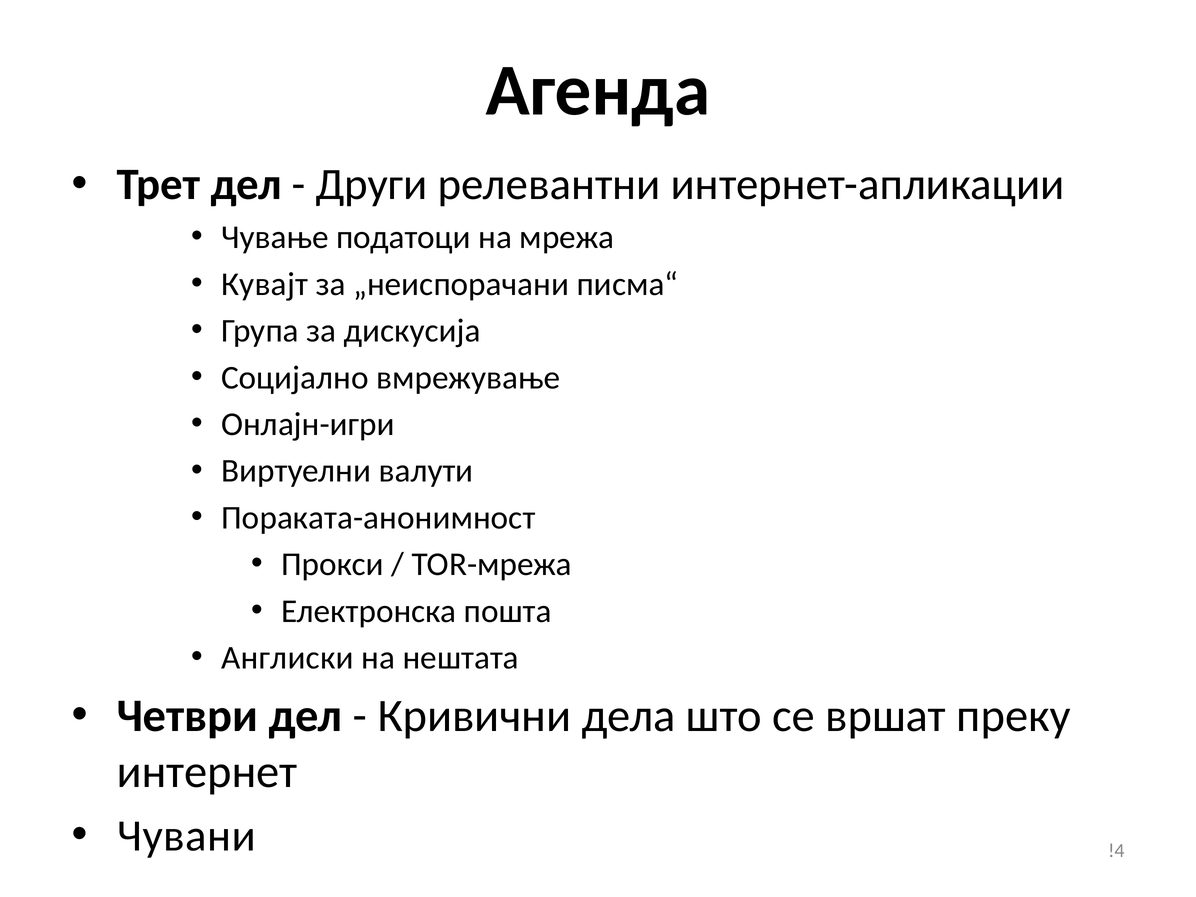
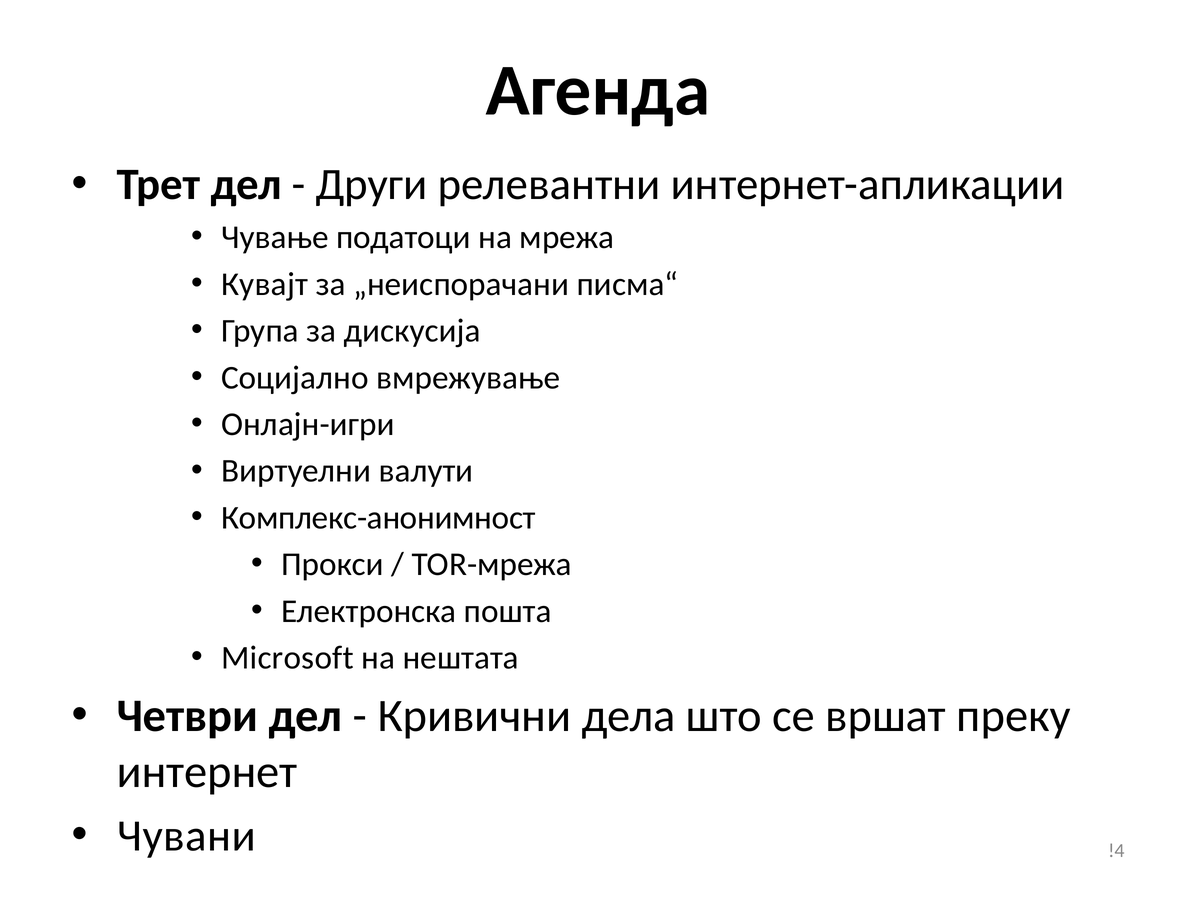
Пораката-анонимност: Пораката-анонимност -> Комплекс-анонимност (378, 518)
Англиски: Англиски -> Microsoft (288, 658)
